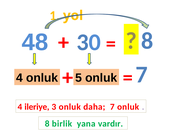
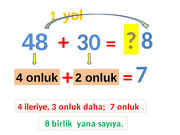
5: 5 -> 2 (79, 78)
vardır: vardır -> sayıya (111, 124)
